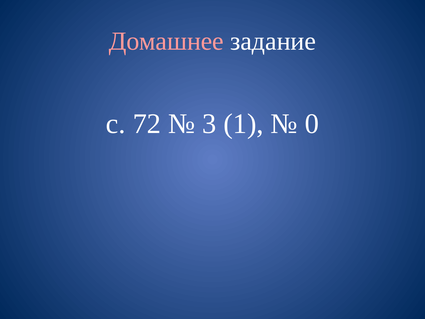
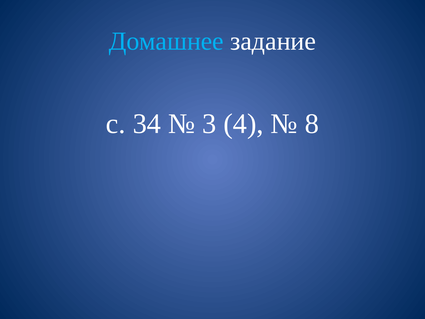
Домашнее colour: pink -> light blue (166, 41)
72: 72 -> 34 (147, 124)
1: 1 -> 4 (243, 124)
0: 0 -> 8 (312, 124)
